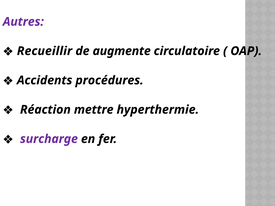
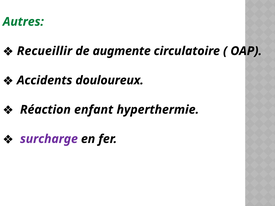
Autres colour: purple -> green (23, 22)
procédures: procédures -> douloureux (110, 80)
mettre: mettre -> enfant (94, 110)
